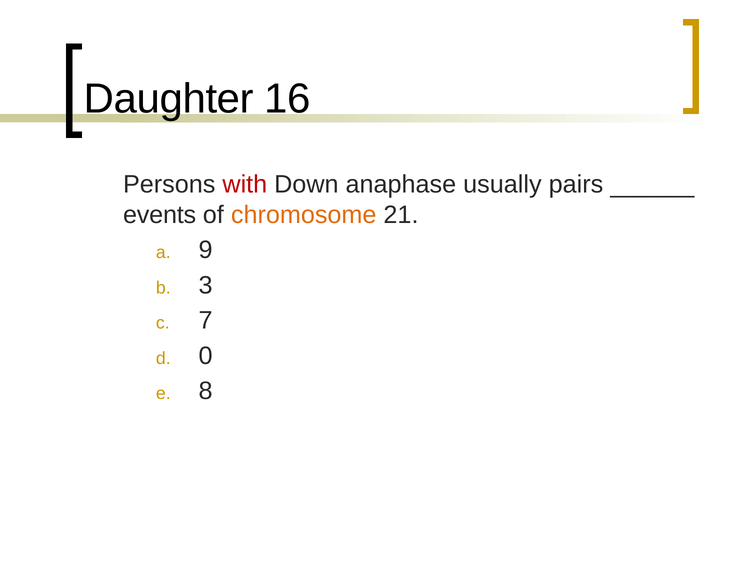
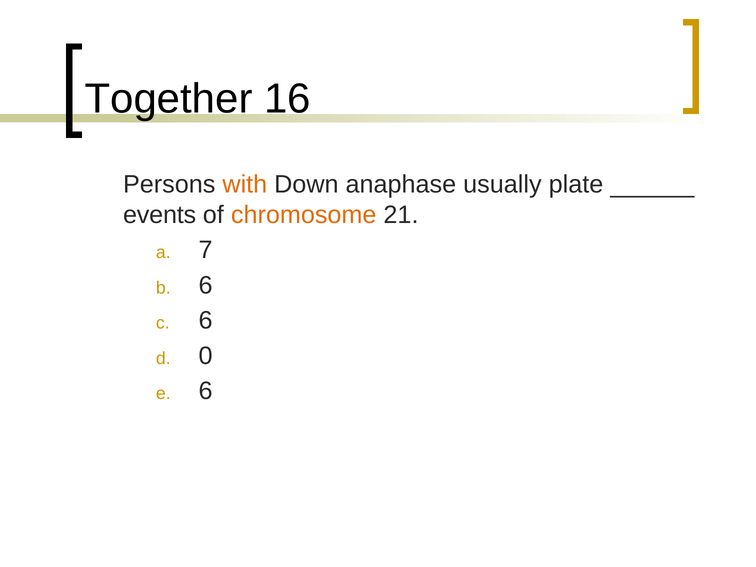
Daughter: Daughter -> Together (169, 99)
with colour: red -> orange (245, 184)
pairs: pairs -> plate (576, 184)
9: 9 -> 7 (206, 250)
3: 3 -> 6 (206, 285)
7: 7 -> 6 (206, 321)
8: 8 -> 6 (206, 391)
